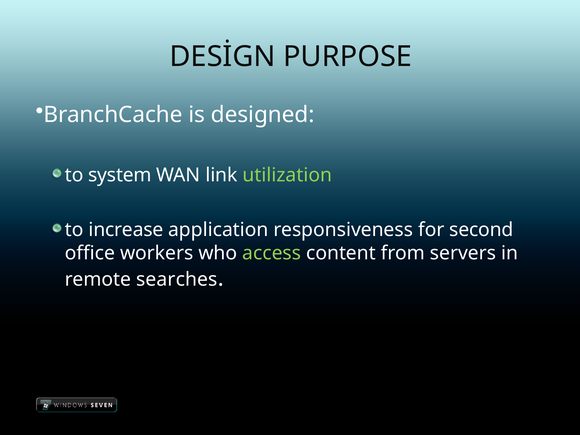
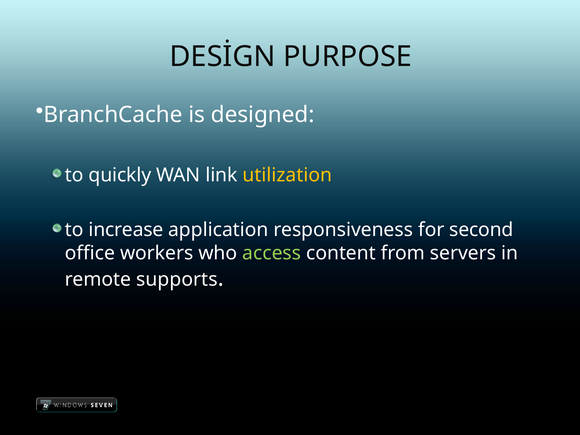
system: system -> quickly (120, 175)
utilization colour: light green -> yellow (287, 175)
searches: searches -> supports (177, 279)
